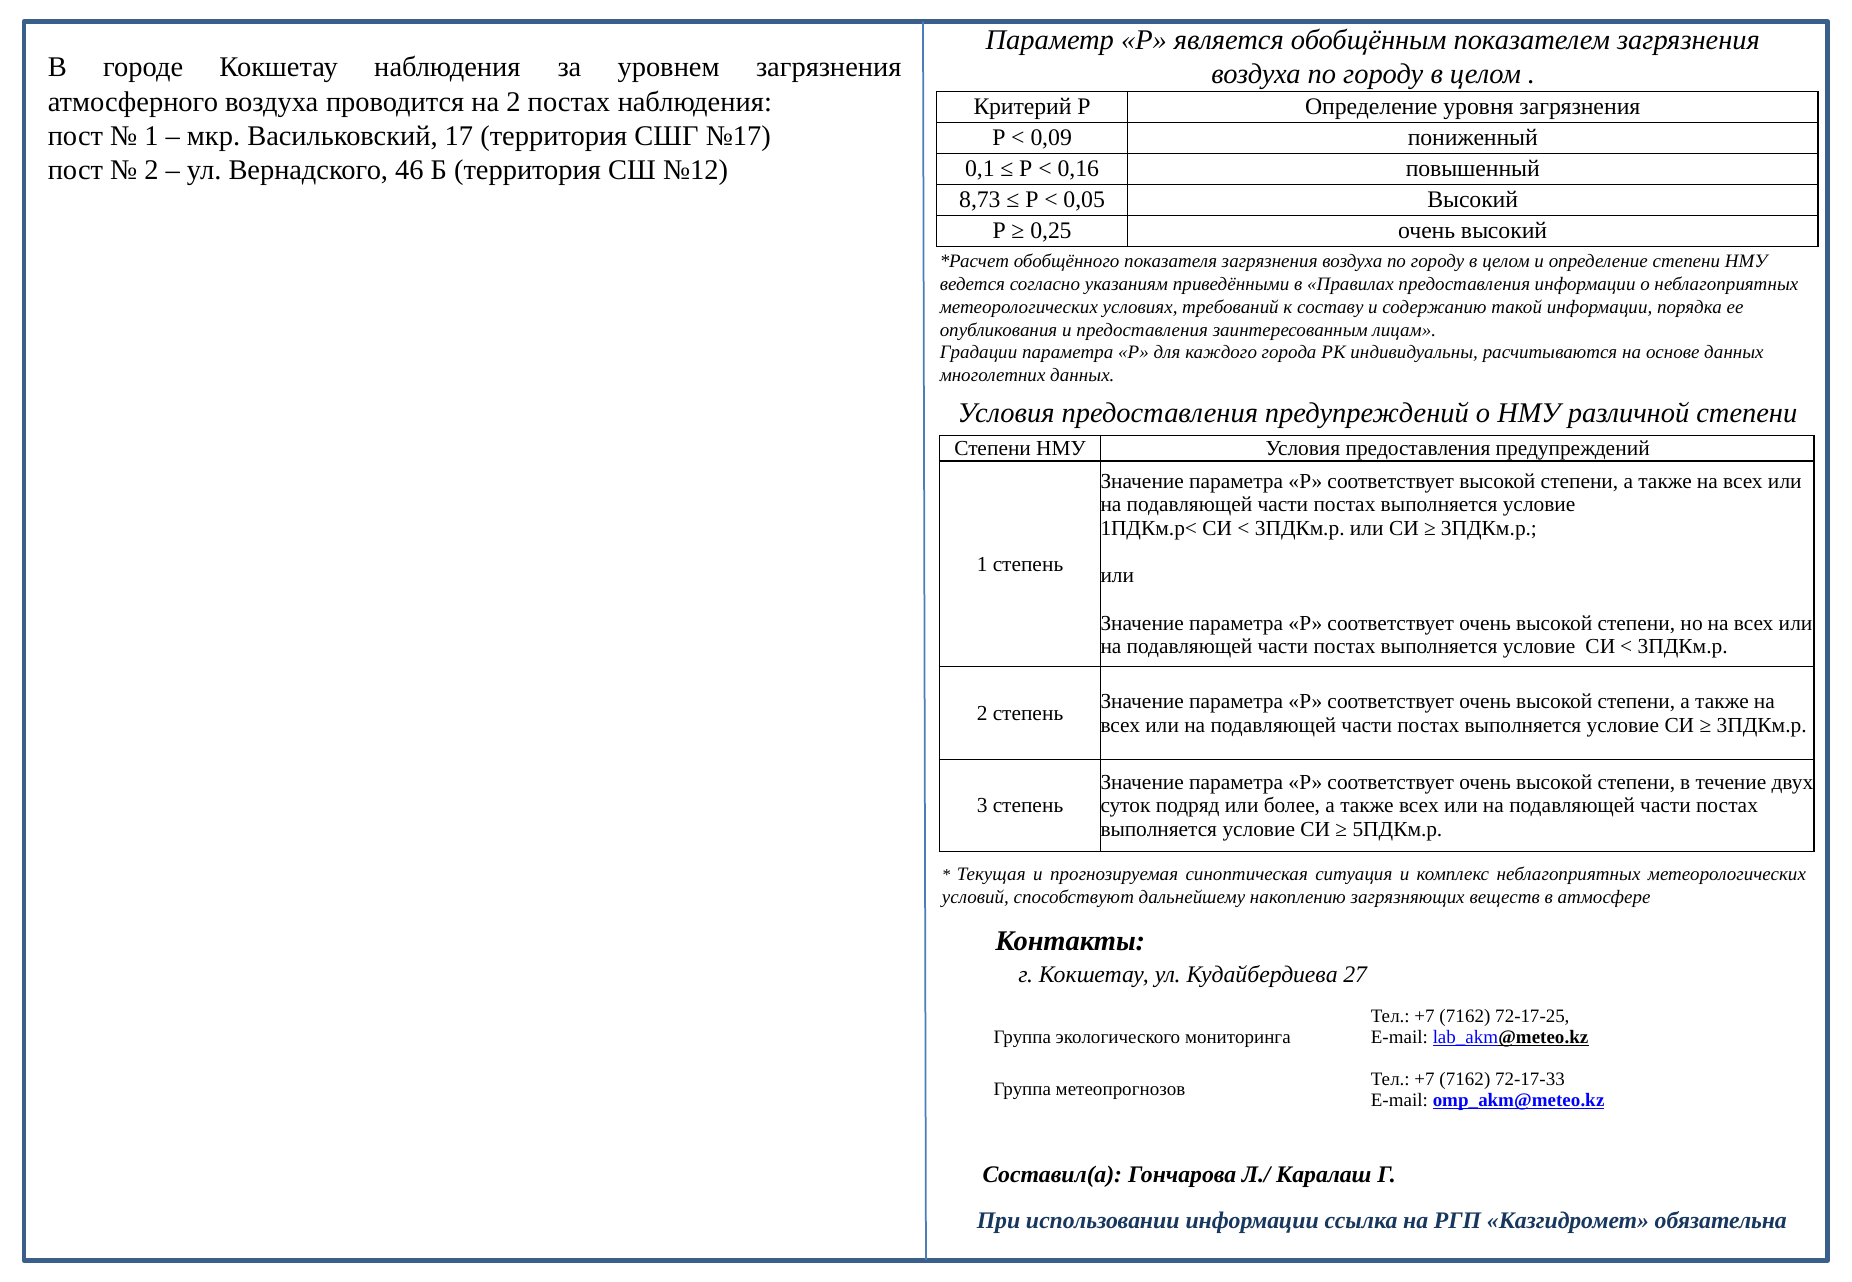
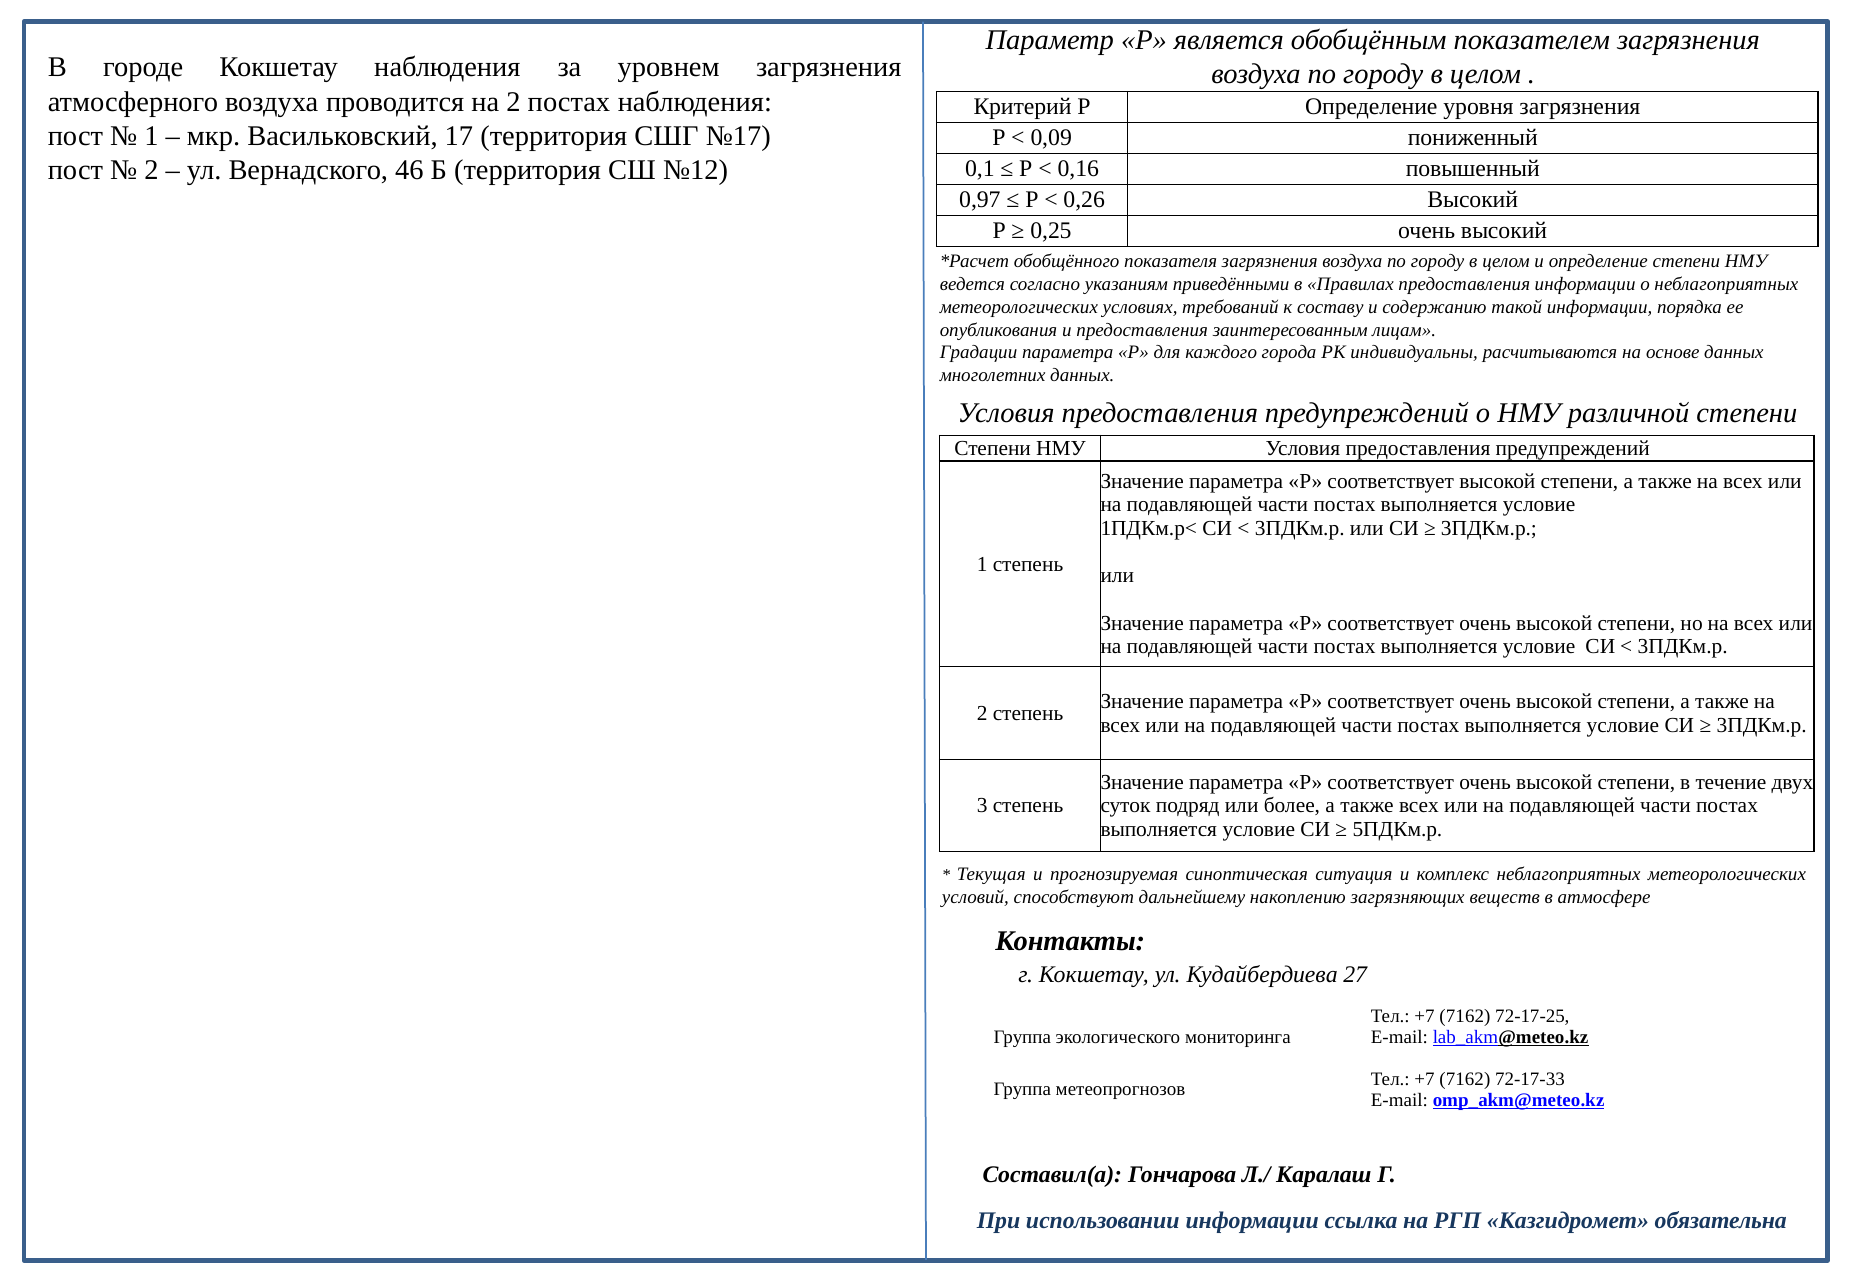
8,73: 8,73 -> 0,97 (980, 200)
0,05: 0,05 -> 0,26 (1084, 200)
